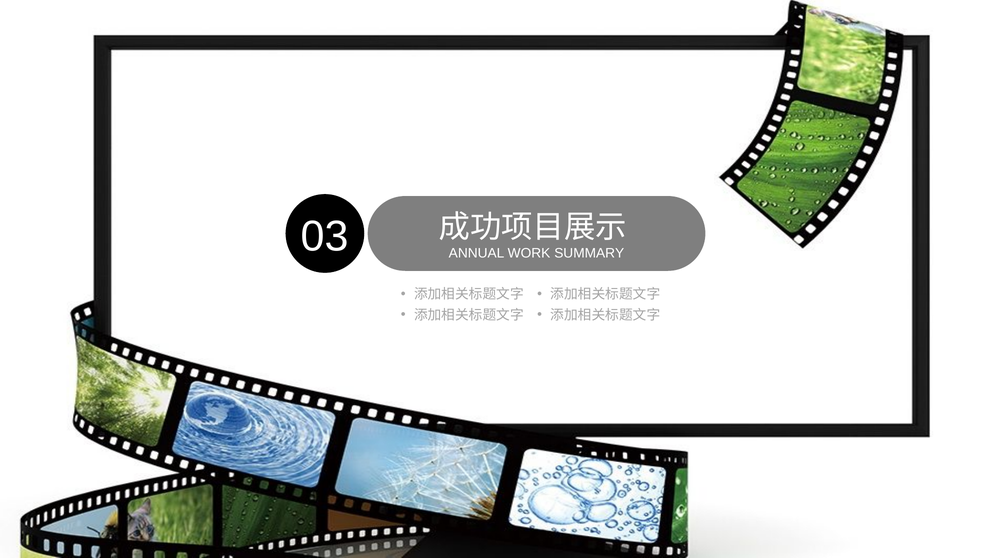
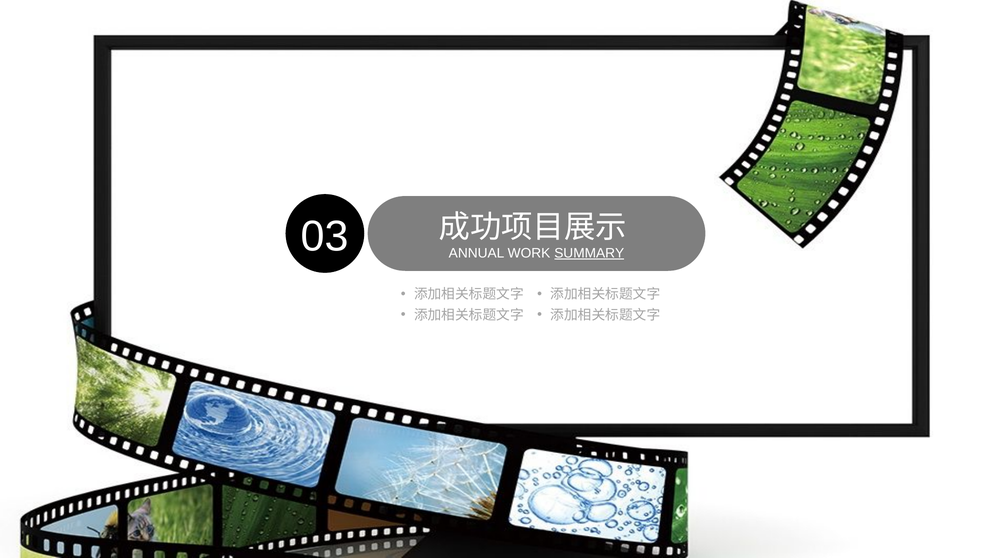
SUMMARY underline: none -> present (589, 253)
